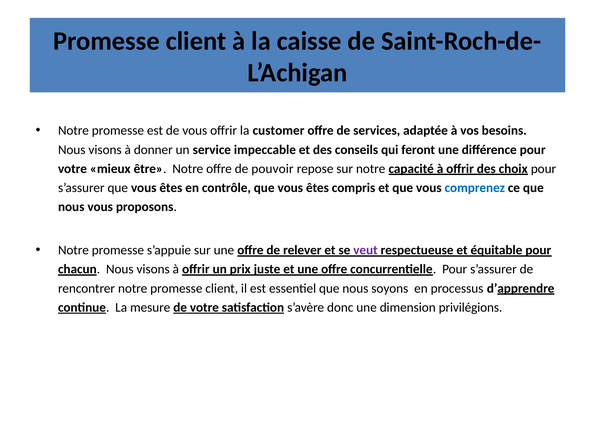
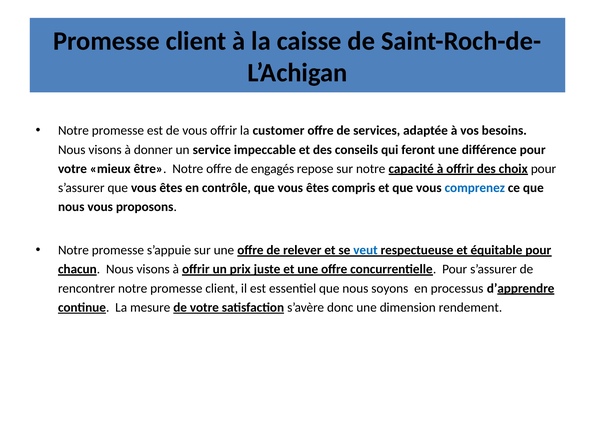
pouvoir: pouvoir -> engagés (273, 168)
veut colour: purple -> blue (365, 250)
privilégions: privilégions -> rendement (470, 307)
